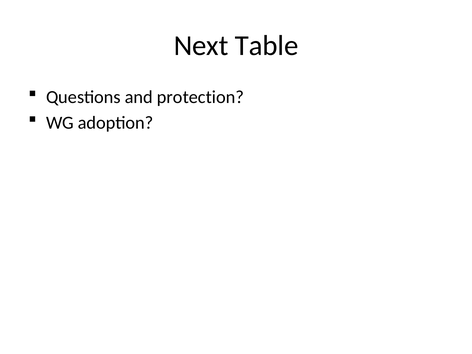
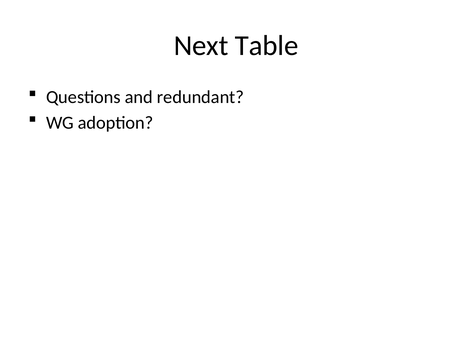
protection: protection -> redundant (200, 97)
